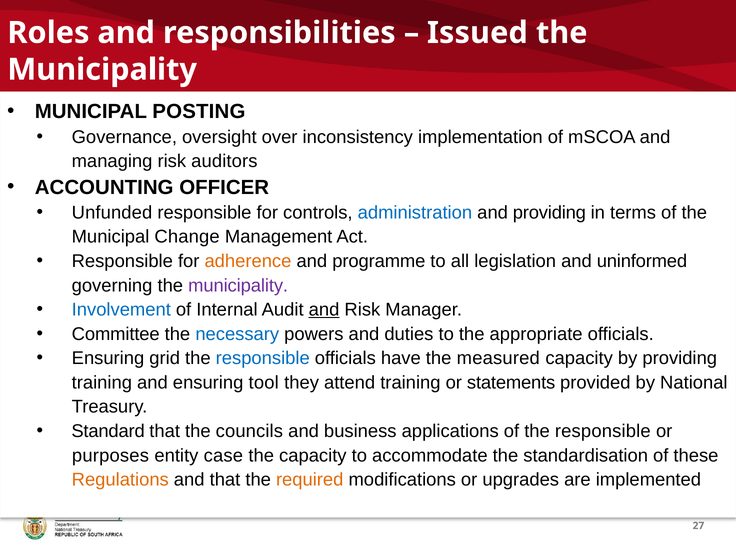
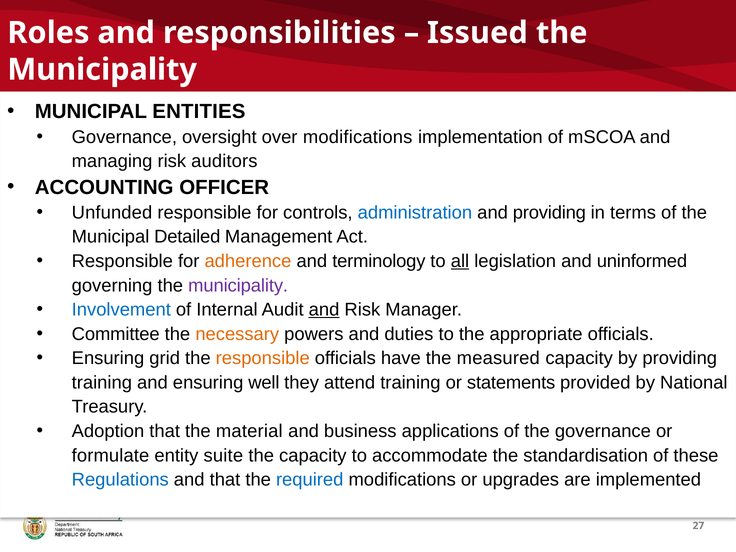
POSTING: POSTING -> ENTITIES (199, 112)
over inconsistency: inconsistency -> modifications (358, 137)
Change: Change -> Detailed (187, 237)
programme: programme -> terminology (379, 261)
all underline: none -> present (460, 261)
necessary colour: blue -> orange (237, 334)
responsible colour: blue -> orange (263, 358)
tool: tool -> well (264, 383)
Standard: Standard -> Adoption (108, 431)
councils: councils -> material (249, 431)
of the responsible: responsible -> governance (603, 431)
purposes: purposes -> formulate (111, 455)
case: case -> suite (223, 455)
Regulations colour: orange -> blue (120, 480)
required colour: orange -> blue (310, 480)
